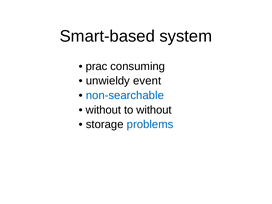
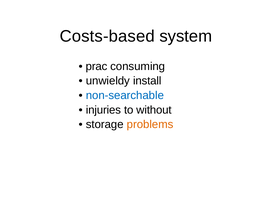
Smart-based: Smart-based -> Costs-based (107, 36)
event: event -> install (147, 81)
without: without -> injuries (103, 110)
problems colour: blue -> orange (150, 124)
